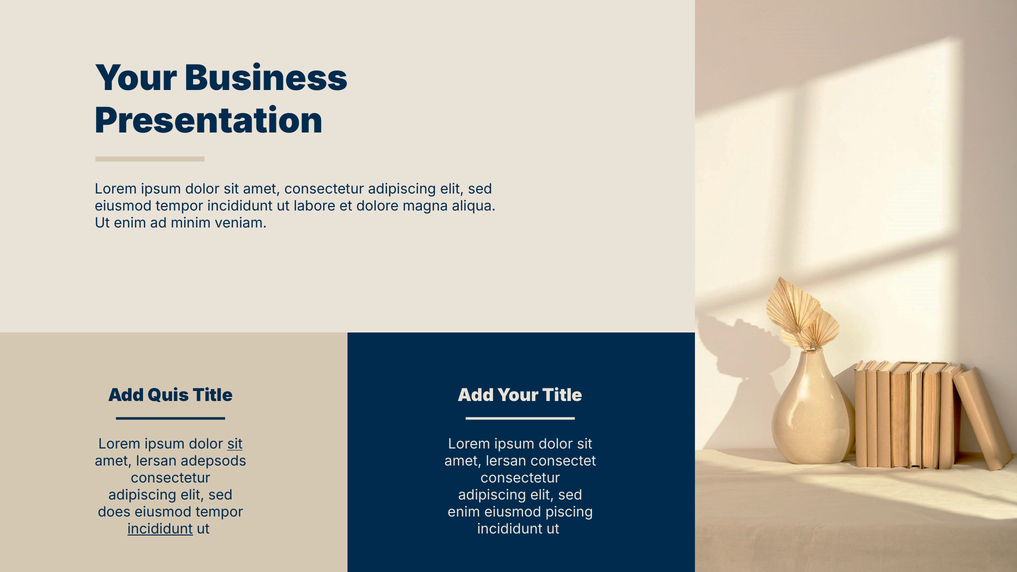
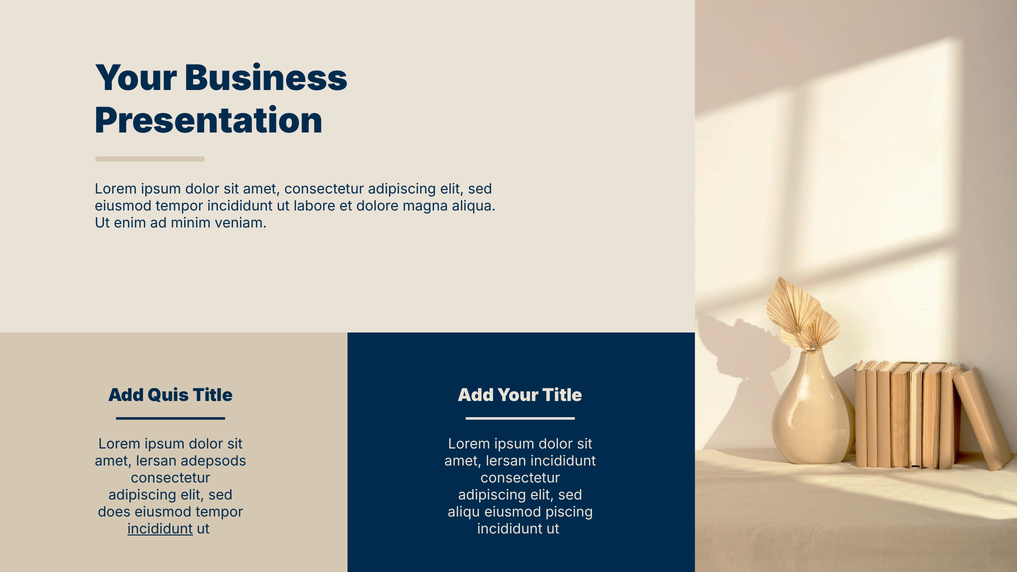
sit underline: present -> none (235, 444)
lersan consectet: consectet -> incididunt (563, 461)
enim: enim -> aliqu (464, 512)
